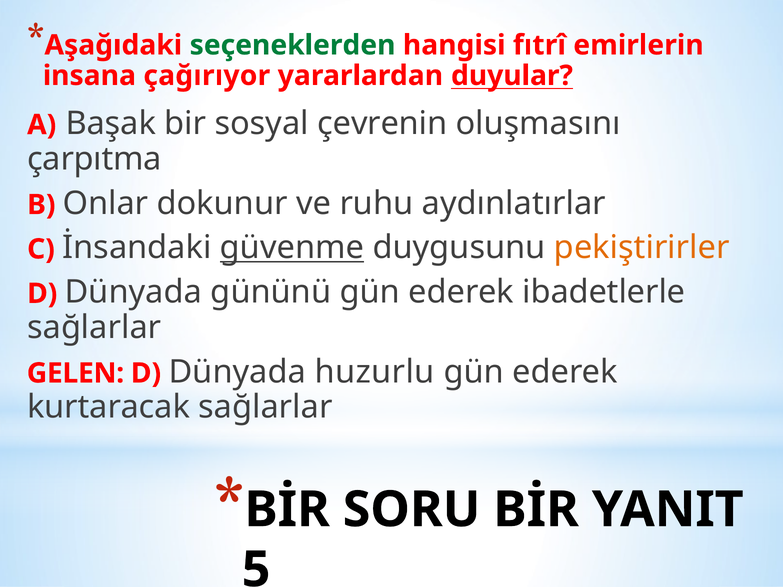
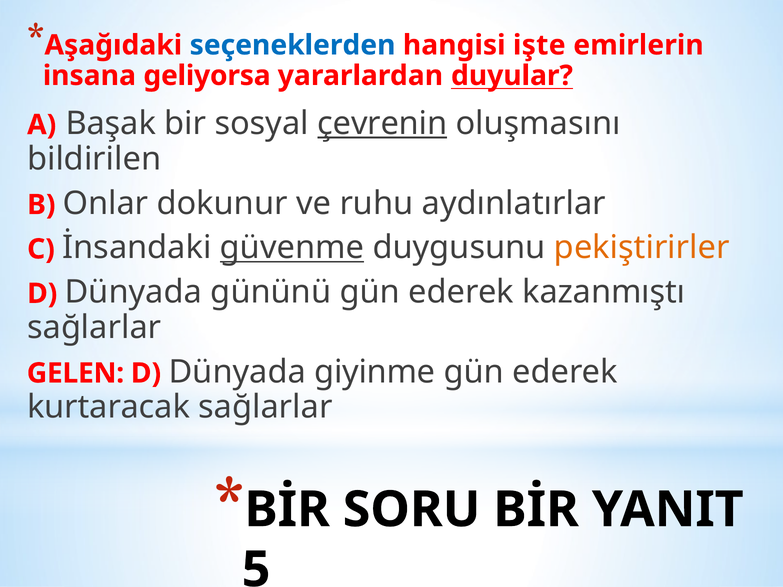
seçeneklerden colour: green -> blue (293, 45)
fıtrî: fıtrî -> işte (539, 45)
çağırıyor: çağırıyor -> geliyorsa (207, 76)
çevrenin underline: none -> present (382, 123)
çarpıtma: çarpıtma -> bildirilen (94, 159)
ibadetlerle: ibadetlerle -> kazanmıştı (604, 292)
huzurlu: huzurlu -> giyinme (375, 372)
